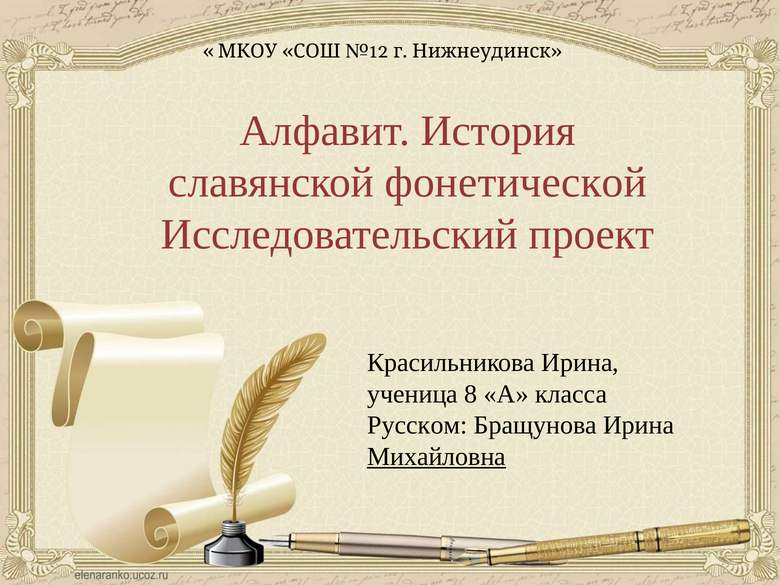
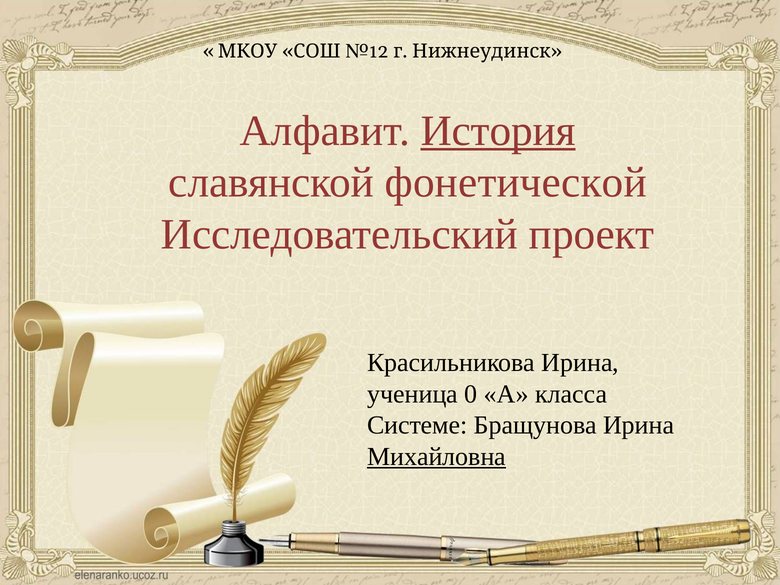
История underline: none -> present (498, 131)
8: 8 -> 0 (471, 394)
Русском: Русском -> Системе (417, 425)
